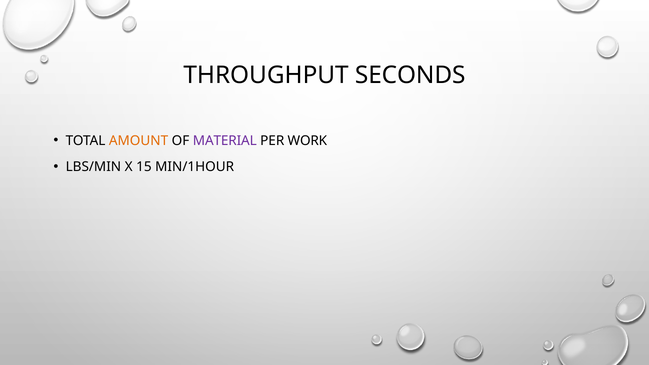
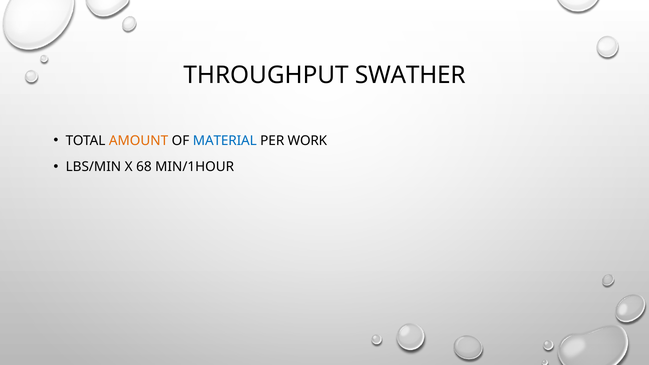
SECONDS: SECONDS -> SWATHER (410, 75)
MATERIAL colour: purple -> blue (225, 141)
15: 15 -> 68 (144, 167)
